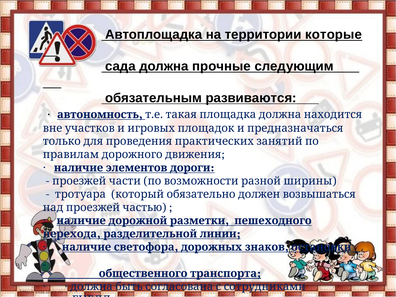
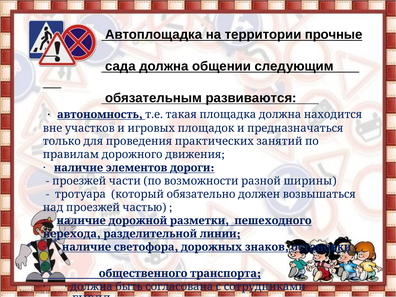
которые: которые -> прочные (334, 35)
прочные: прочные -> общении (222, 66)
